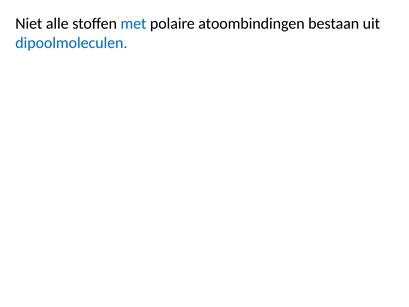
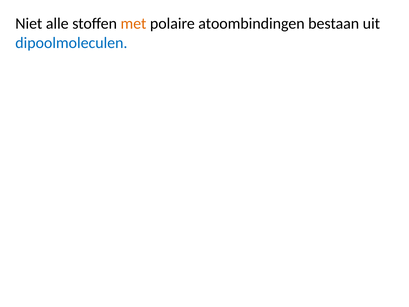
met colour: blue -> orange (133, 24)
